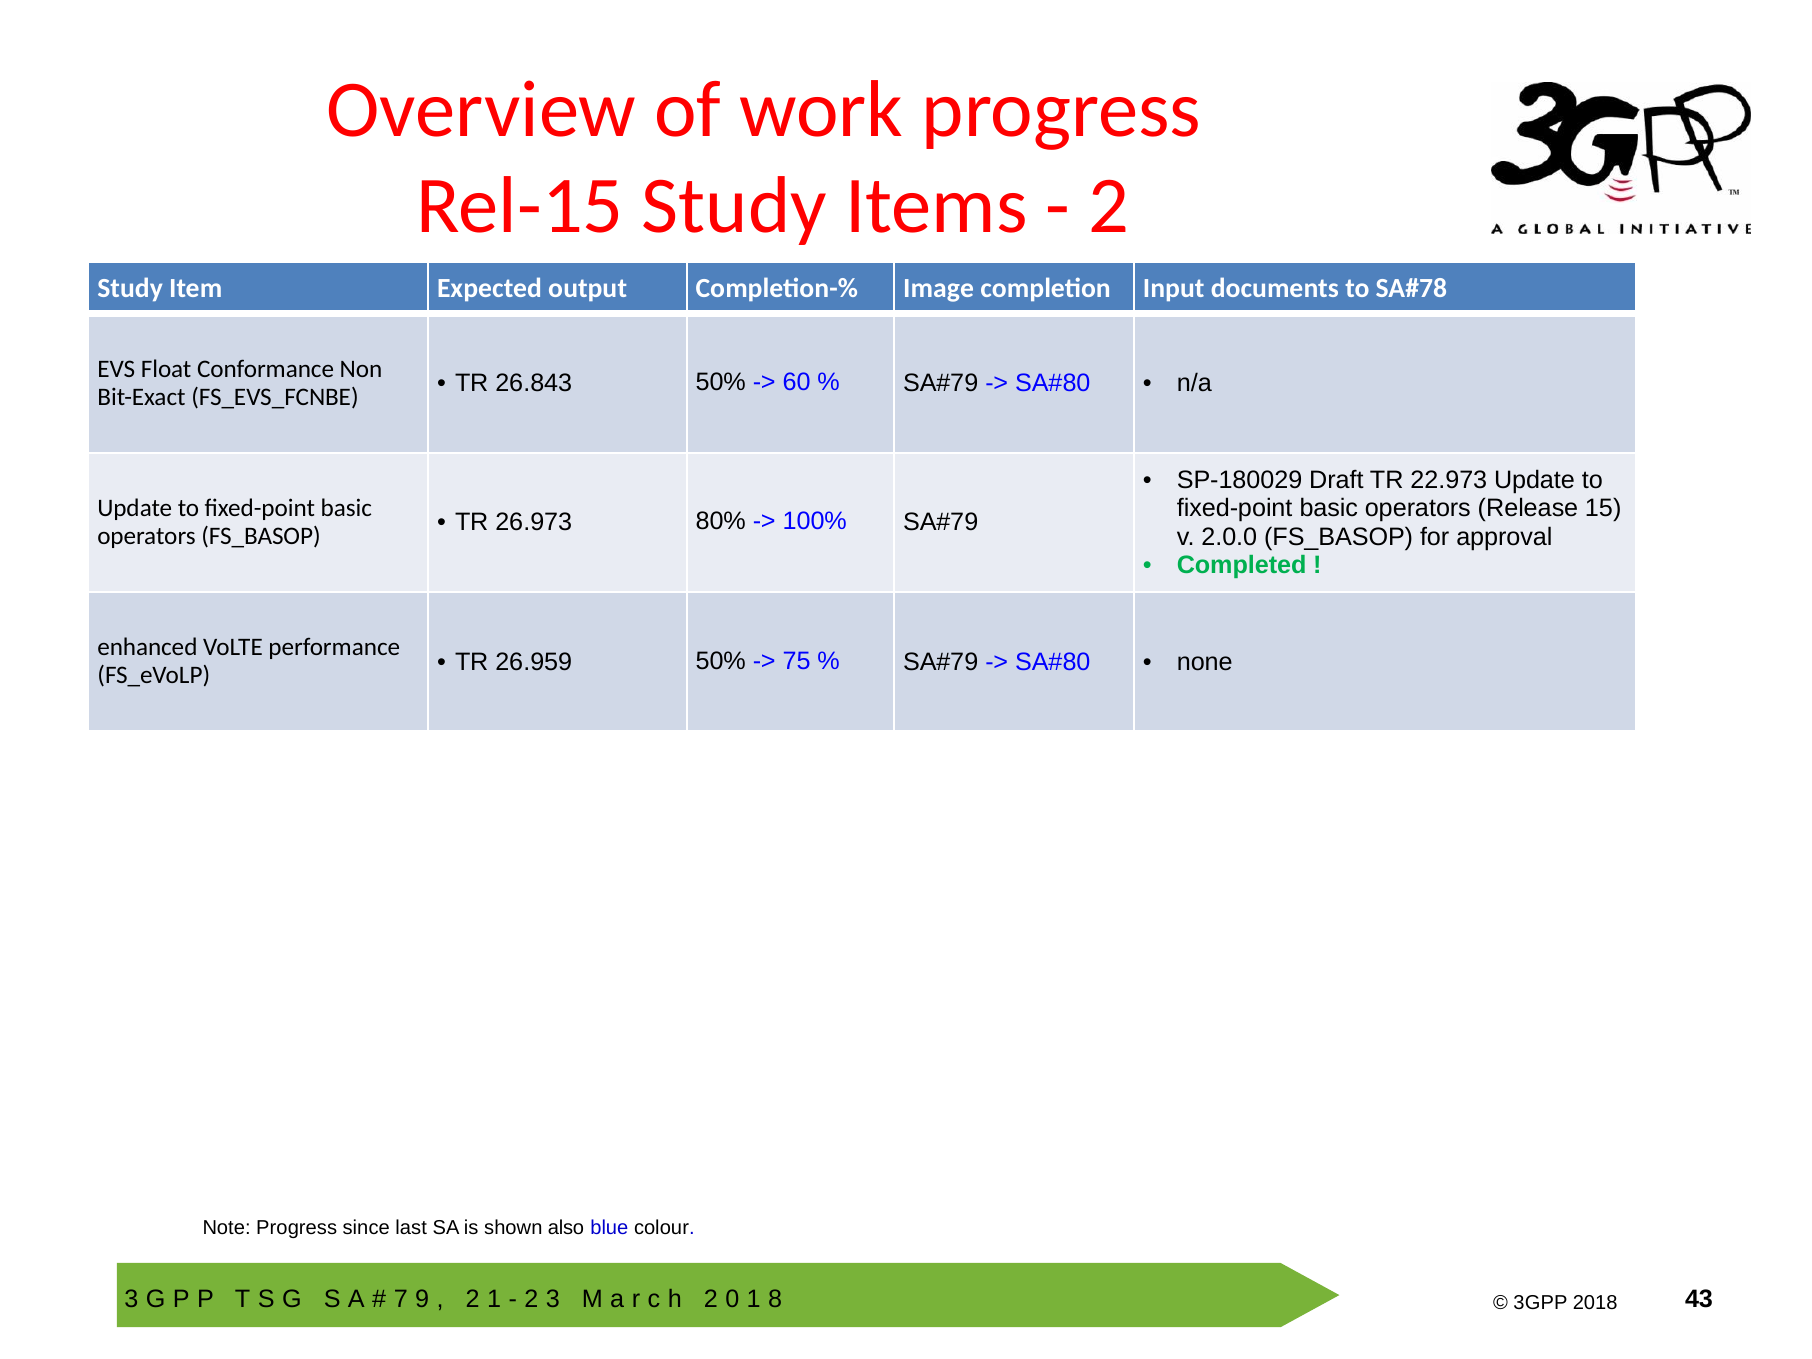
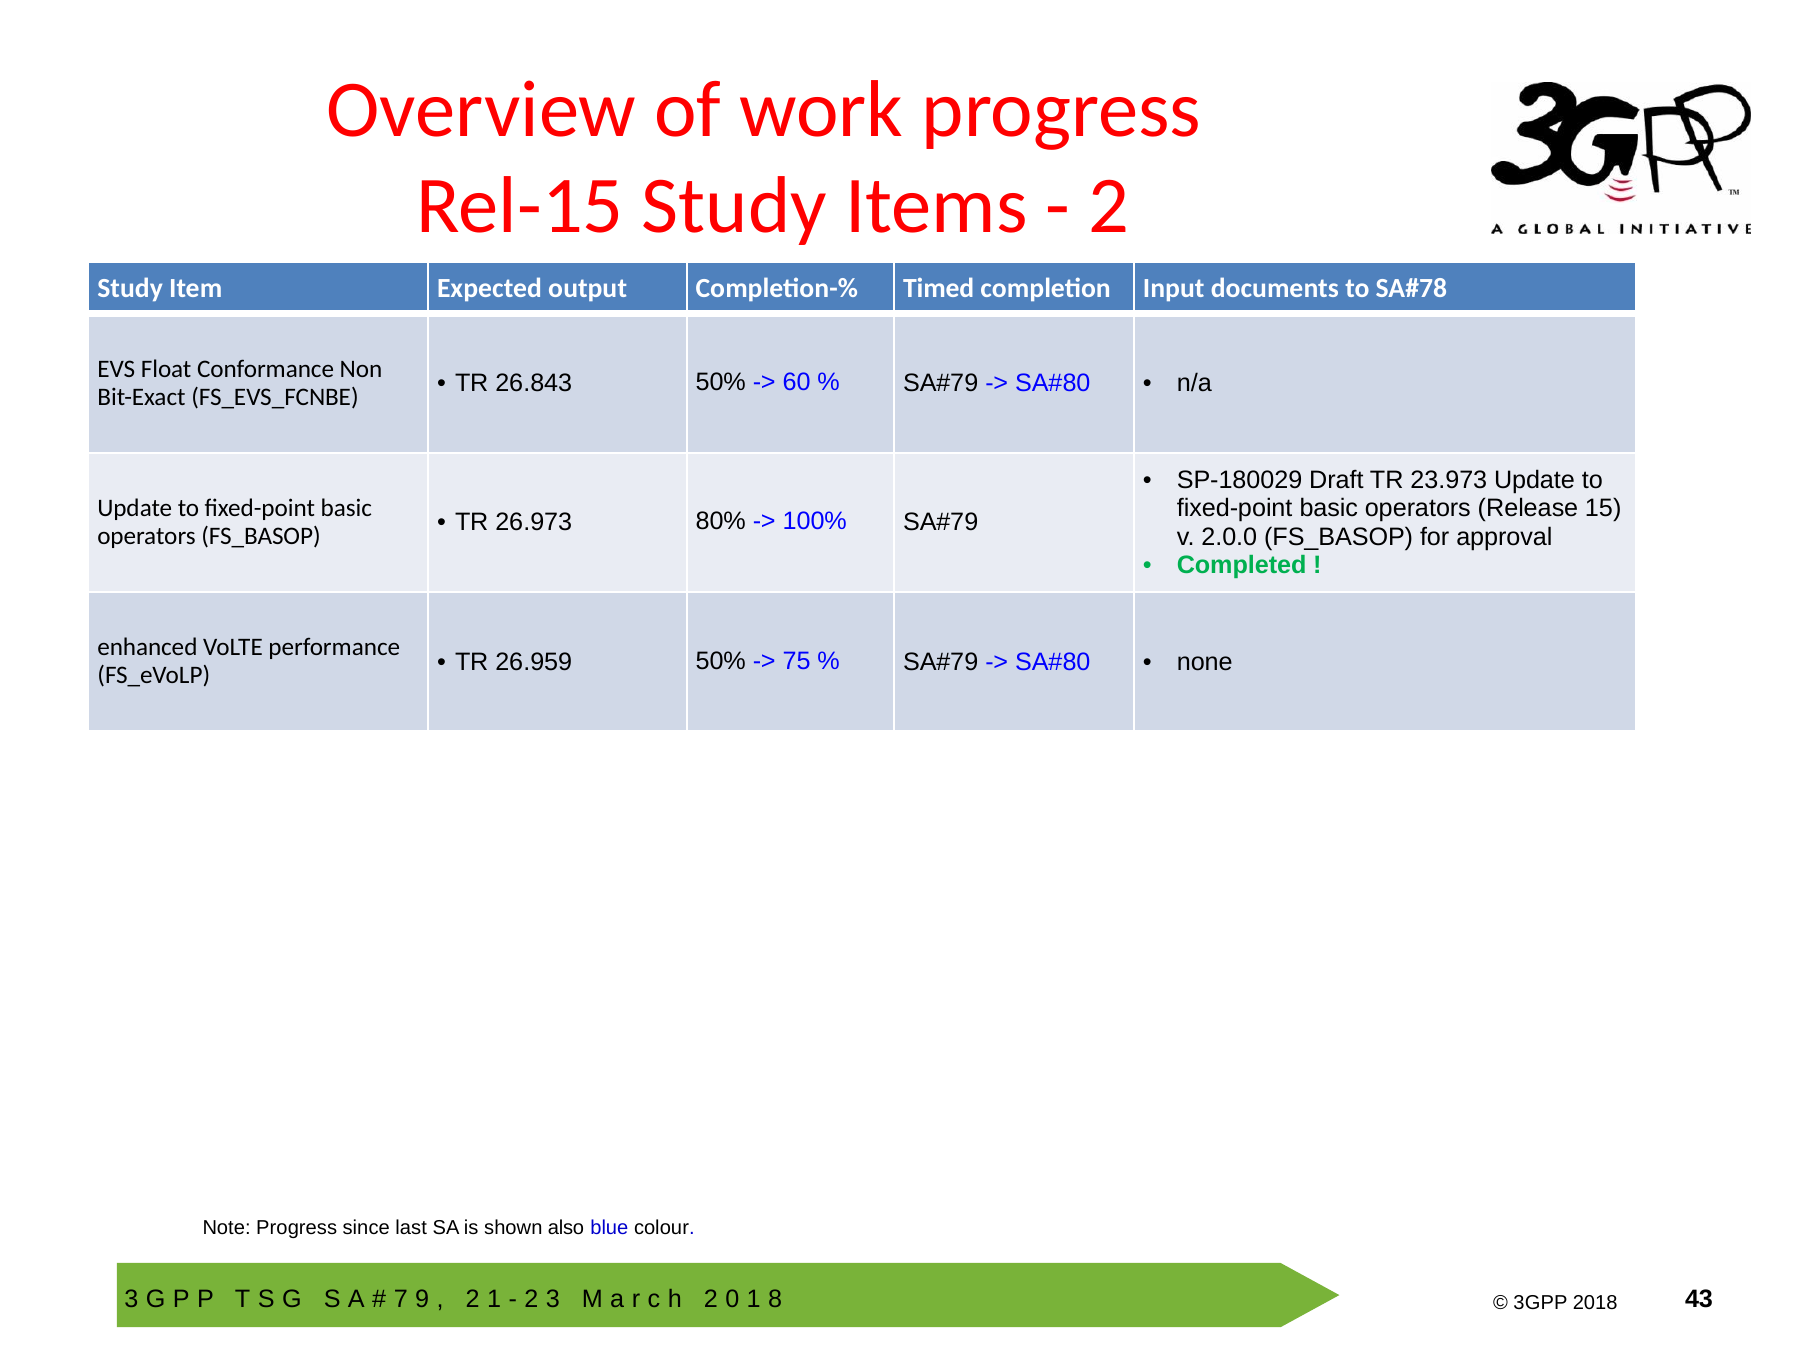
Image: Image -> Timed (939, 289)
22.973: 22.973 -> 23.973 (1449, 481)
